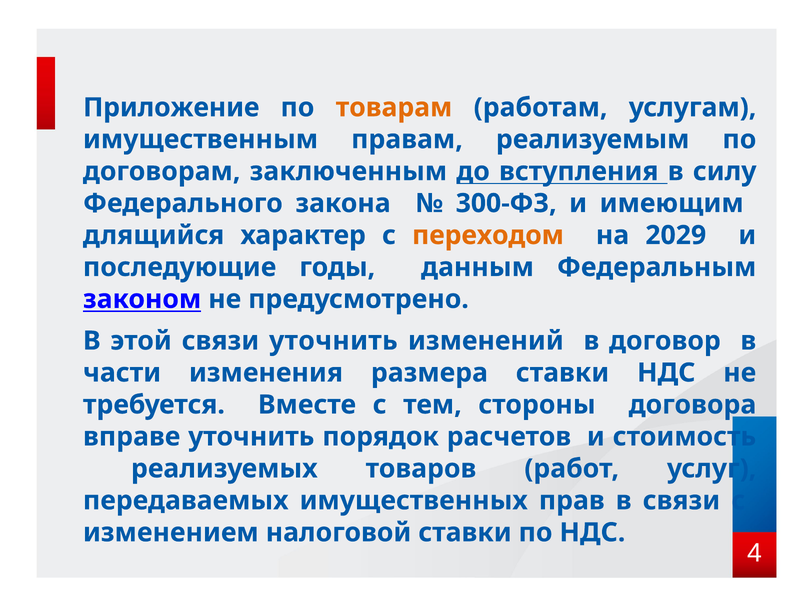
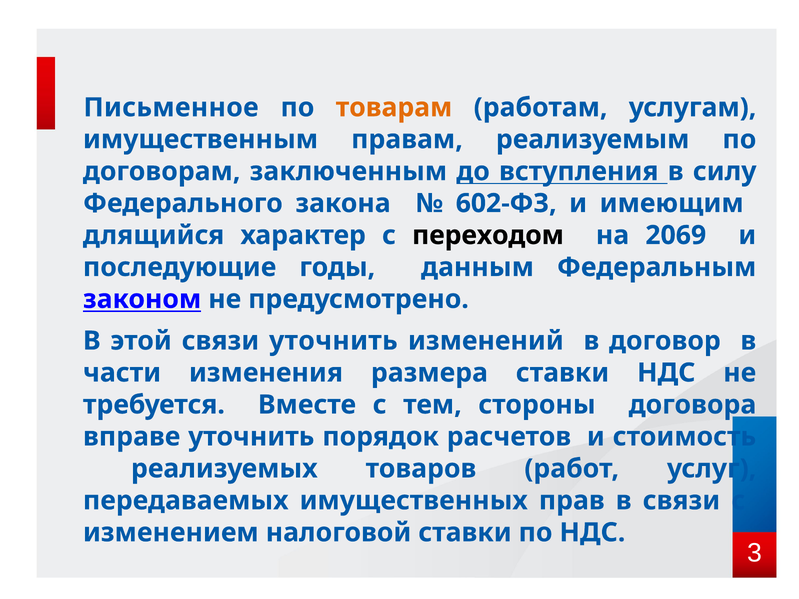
Приложение: Приложение -> Письменное (171, 108)
300-ФЗ: 300-ФЗ -> 602-ФЗ (506, 203)
переходом colour: orange -> black (488, 235)
2029: 2029 -> 2069 (676, 235)
4: 4 -> 3 (754, 553)
